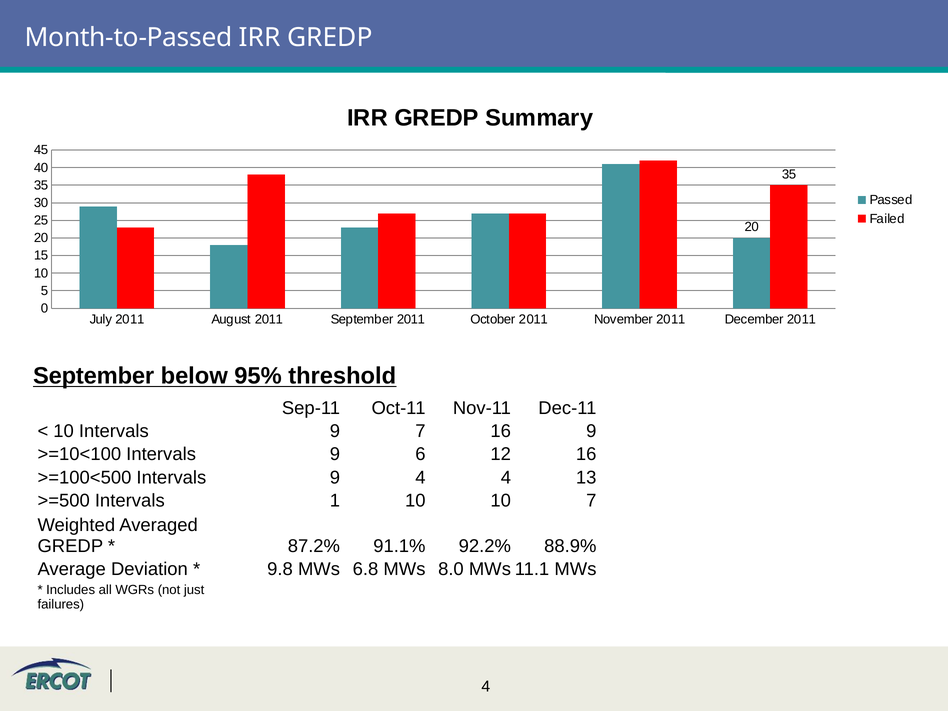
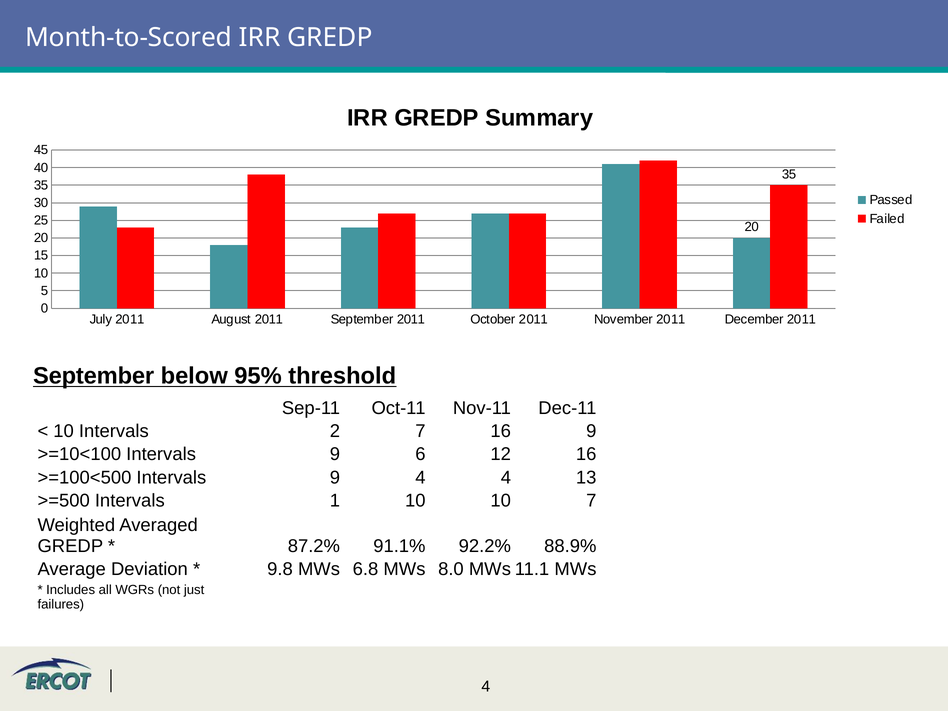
Month-to-Passed: Month-to-Passed -> Month-to-Scored (129, 37)
10 Intervals 9: 9 -> 2 (335, 431)
